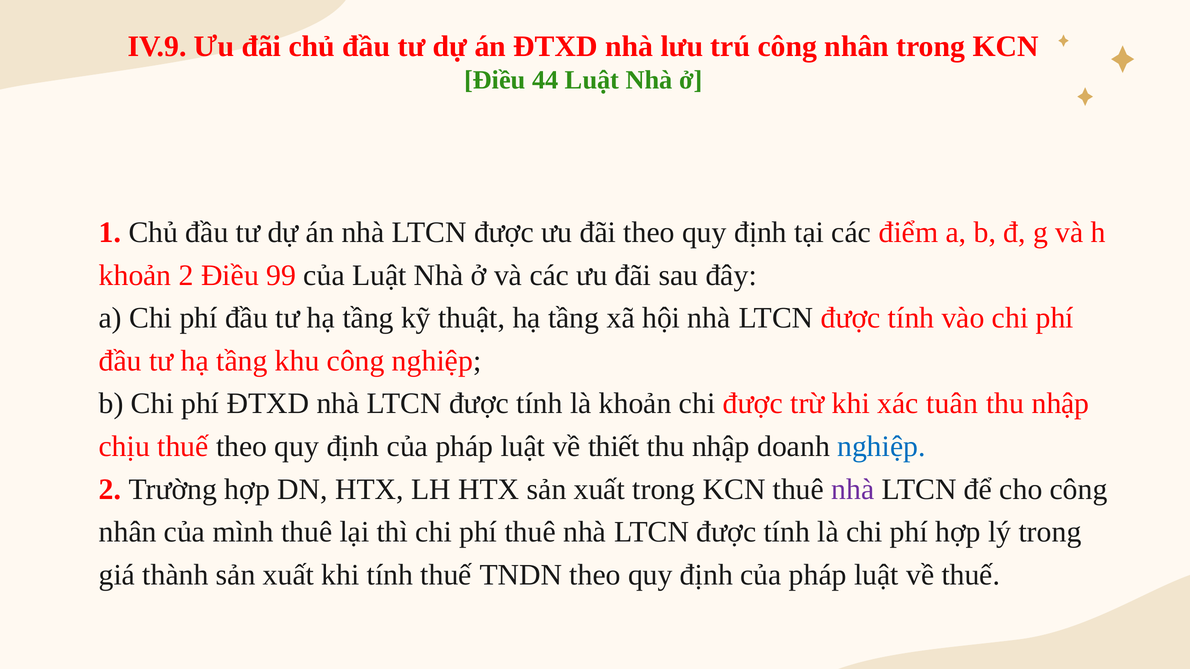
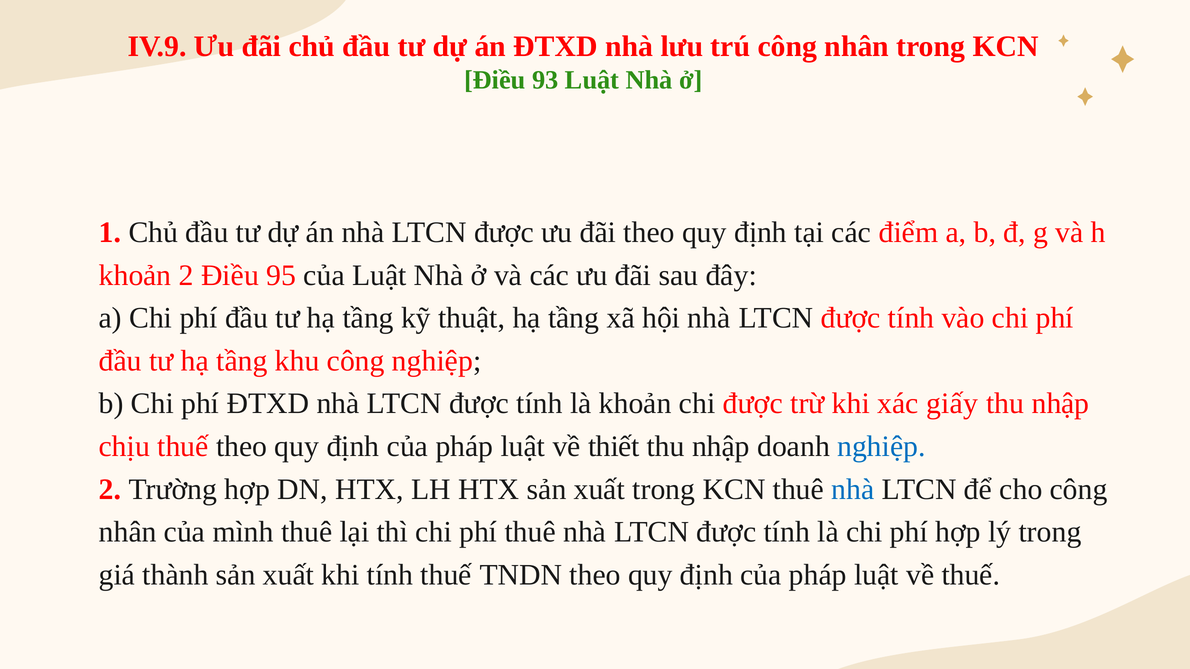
44: 44 -> 93 (545, 80)
99: 99 -> 95 (281, 275)
tuân: tuân -> giấy (952, 404)
nhà colour: purple -> blue (853, 490)
